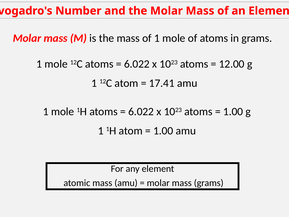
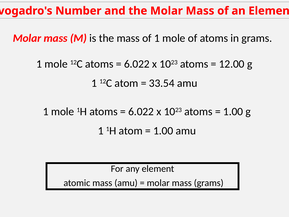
17.41: 17.41 -> 33.54 (162, 83)
